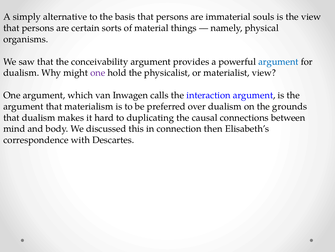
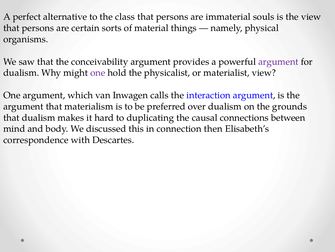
simply: simply -> perfect (27, 17)
basis: basis -> class (125, 17)
argument colour: blue -> purple (278, 61)
